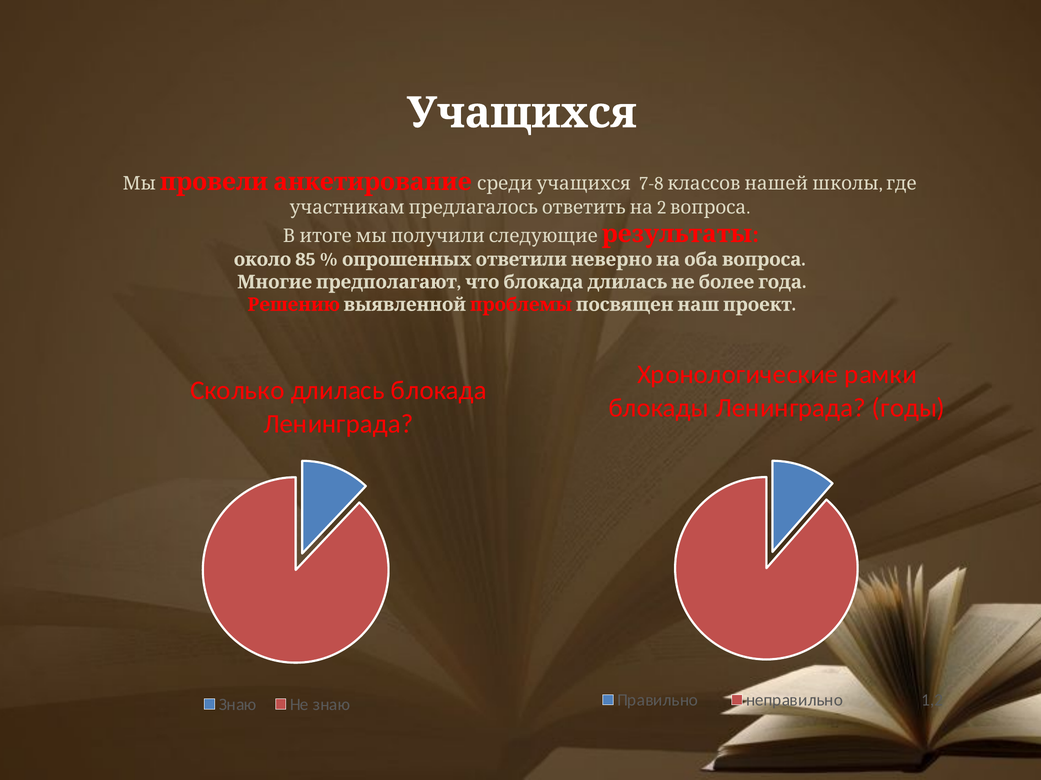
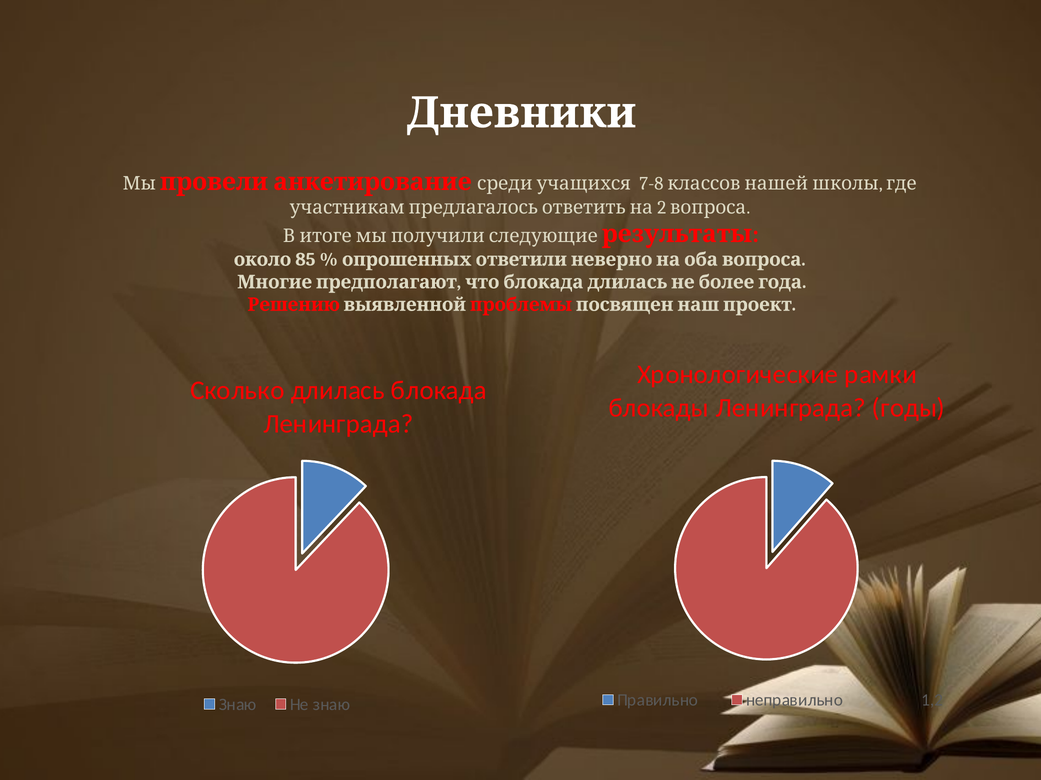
Учащихся: Учащихся -> Дневники (521, 113)
